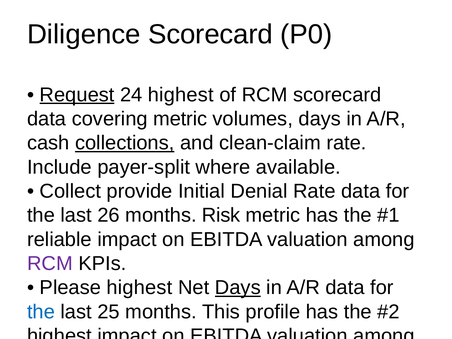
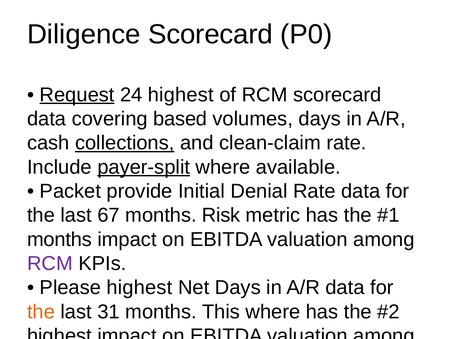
covering metric: metric -> based (180, 119)
payer-split underline: none -> present (144, 167)
Collect: Collect -> Packet (70, 191)
26: 26 -> 67 (109, 215)
reliable: reliable -> months (60, 239)
Days underline: present -> none (238, 288)
the colour: blue -> orange (41, 312)
25: 25 -> 31 (109, 312)
This profile: profile -> where (273, 312)
